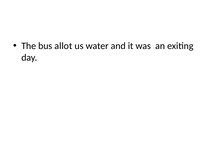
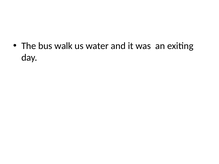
allot: allot -> walk (63, 46)
